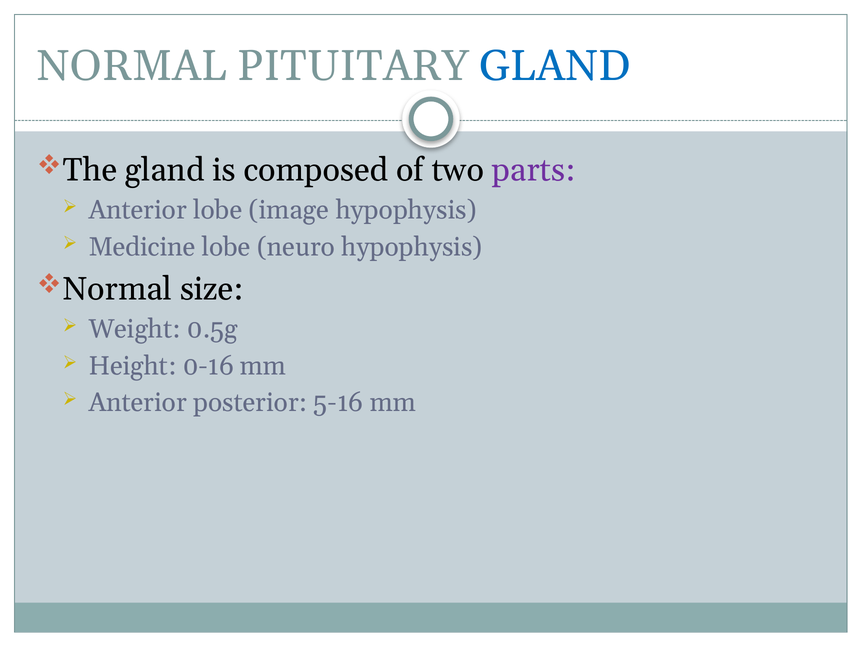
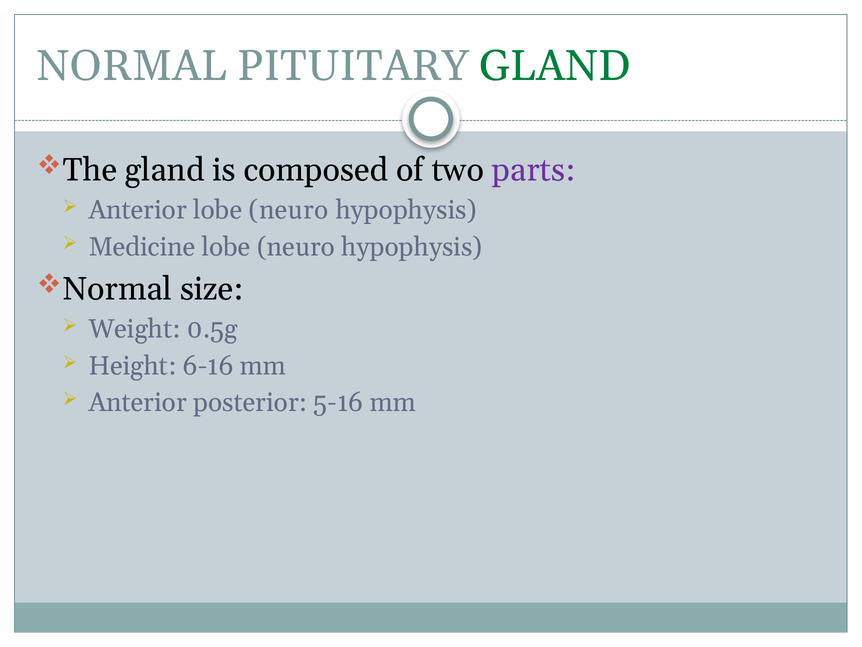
GLAND colour: blue -> green (555, 66)
Anterior lobe image: image -> neuro (289, 210)
0-16: 0-16 -> 6-16 (208, 366)
